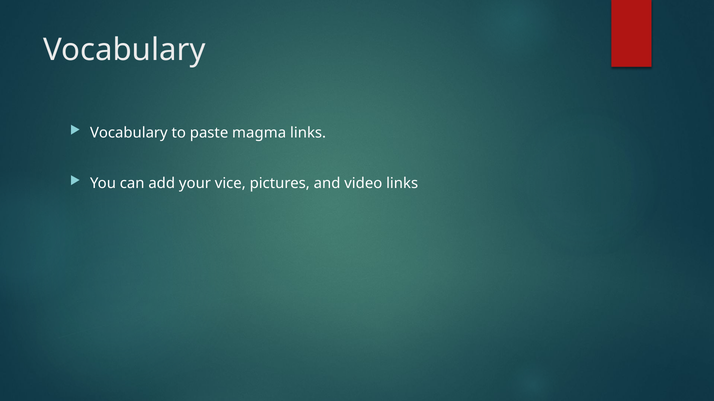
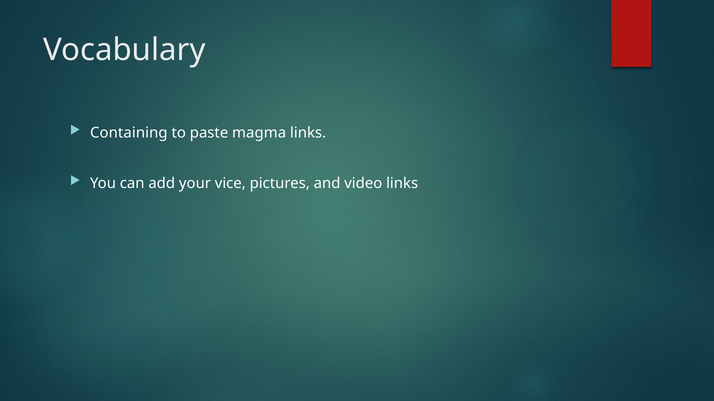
Vocabulary: Vocabulary -> Containing (129, 133)
